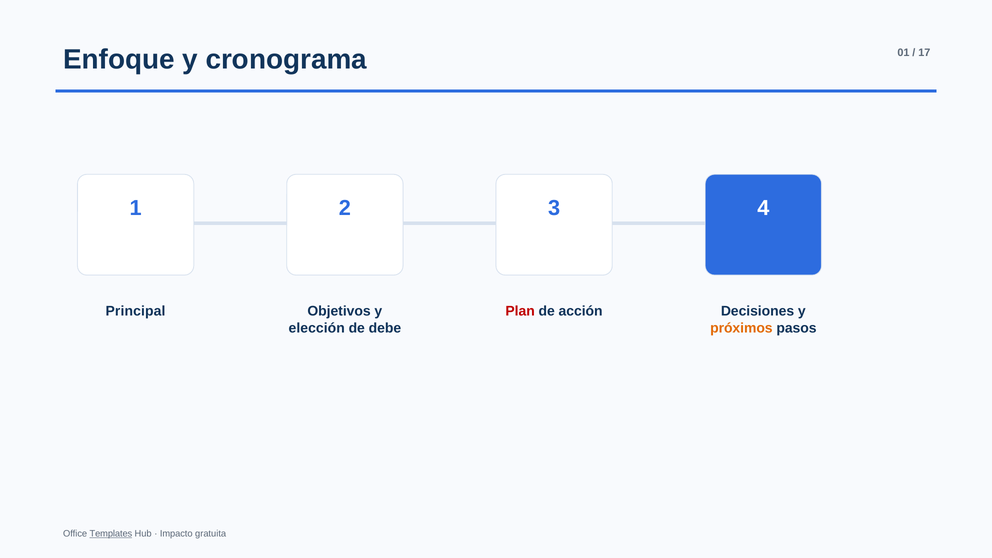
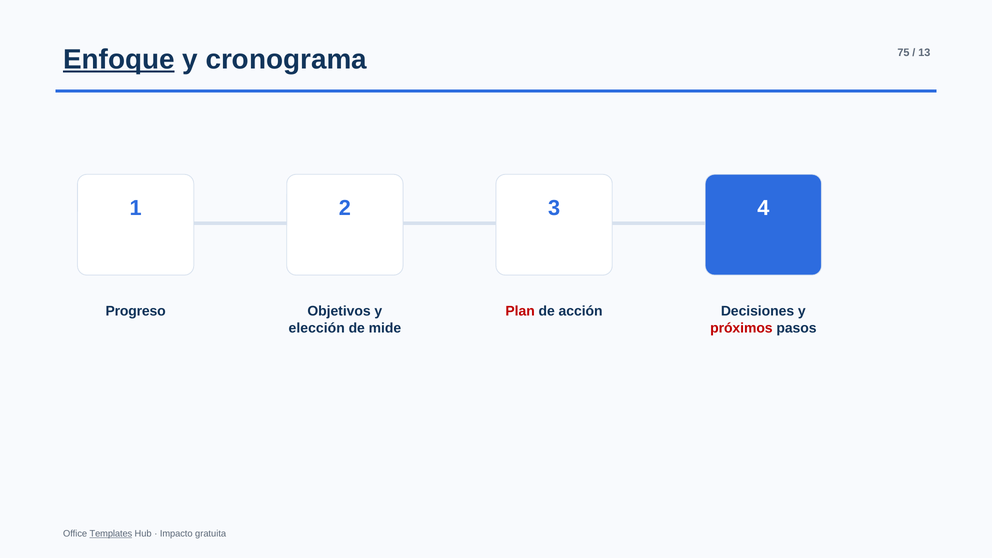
Enfoque underline: none -> present (119, 60)
01: 01 -> 75 (903, 53)
17: 17 -> 13 (924, 53)
Principal: Principal -> Progreso (136, 311)
debe: debe -> mide (385, 328)
próximos colour: orange -> red (741, 328)
